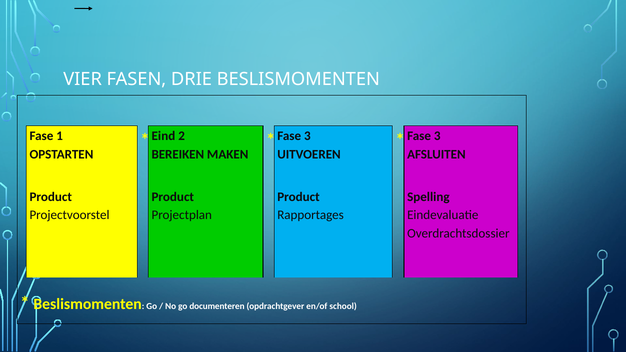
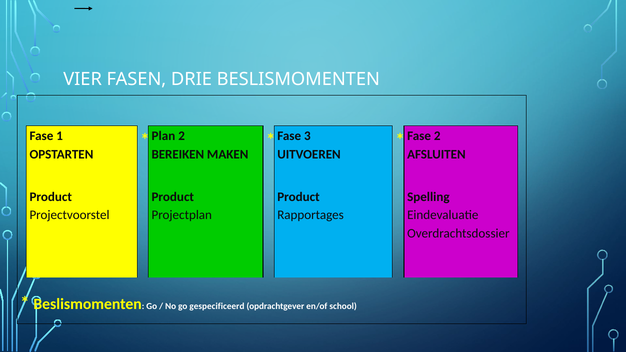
Eind: Eind -> Plan (163, 136)
3: 3 -> 2 (437, 136)
documenteren: documenteren -> gespecificeerd (217, 306)
